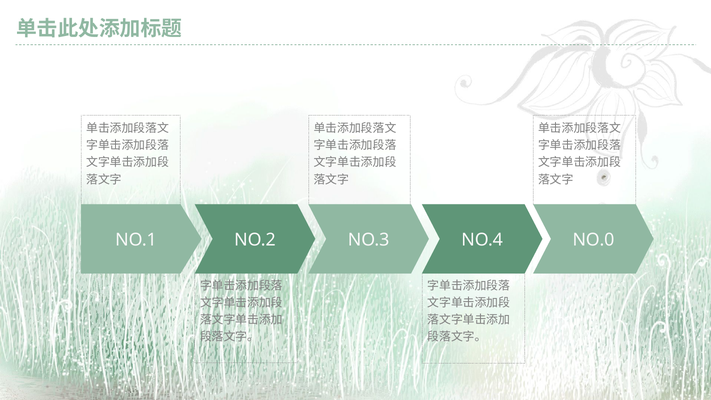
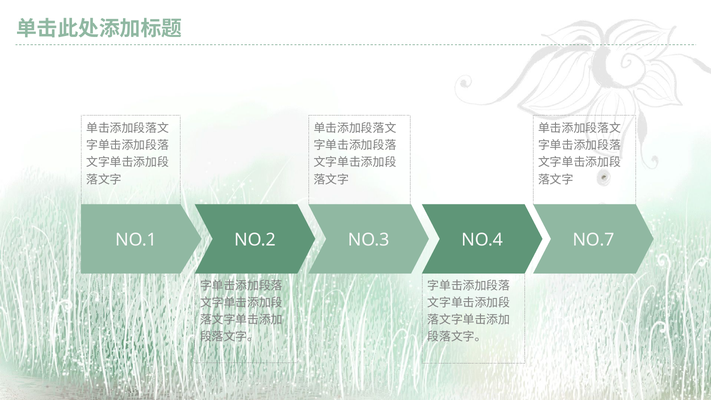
NO.0: NO.0 -> NO.7 (593, 240)
